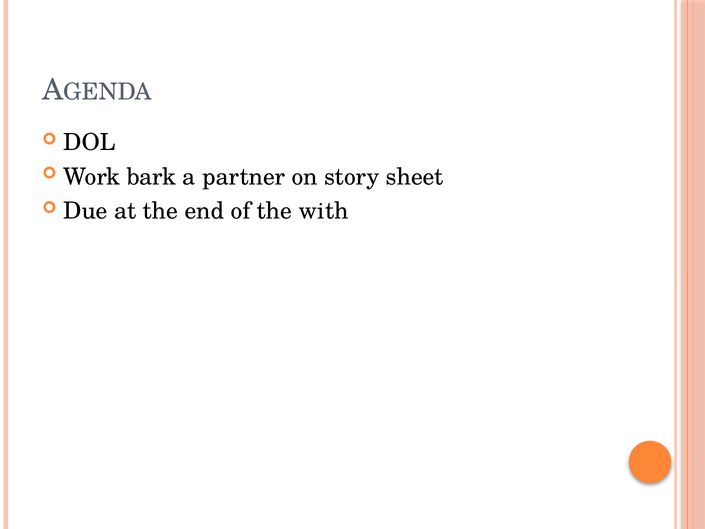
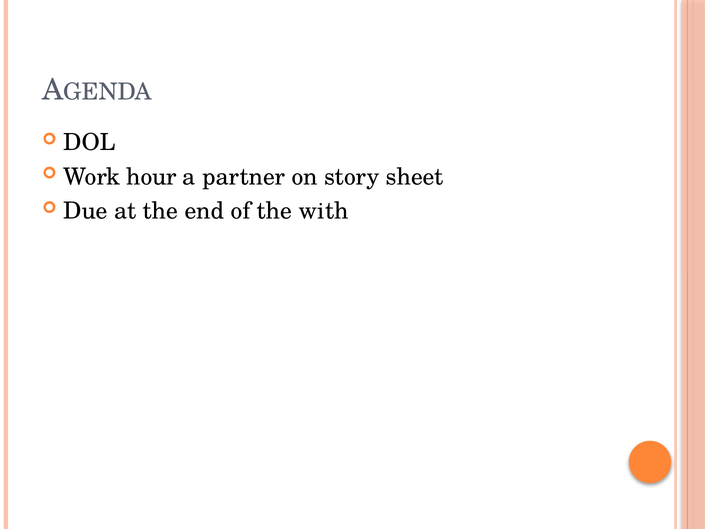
bark: bark -> hour (152, 177)
